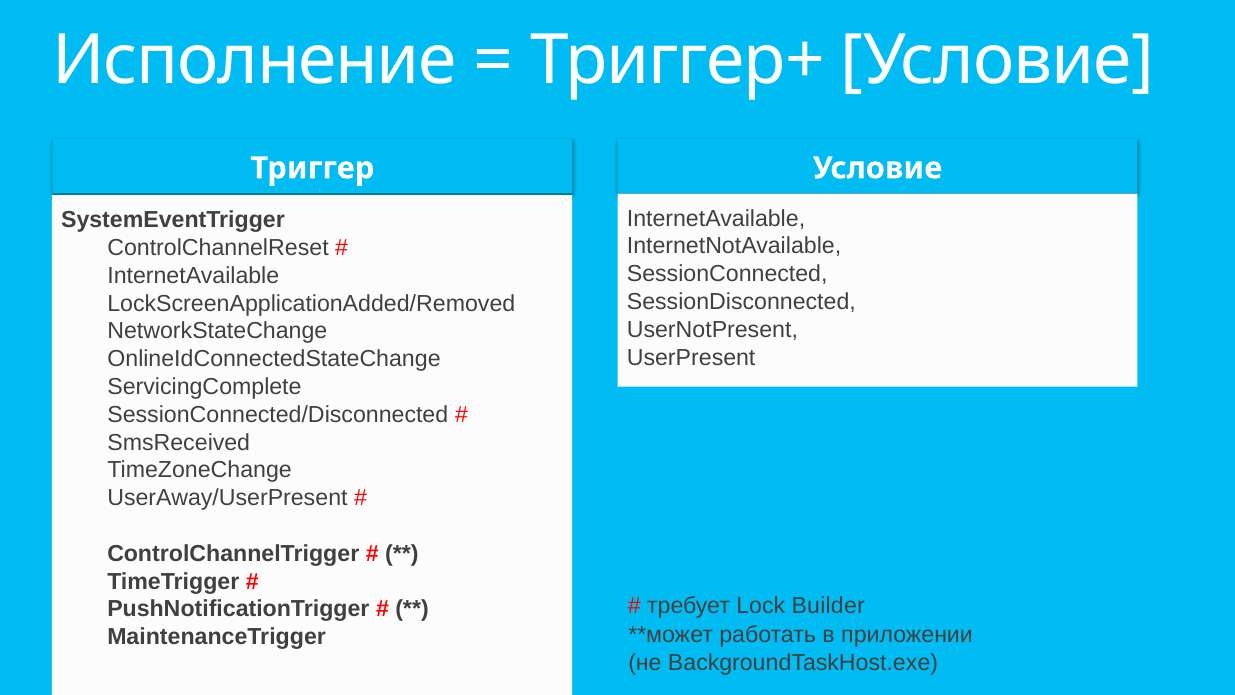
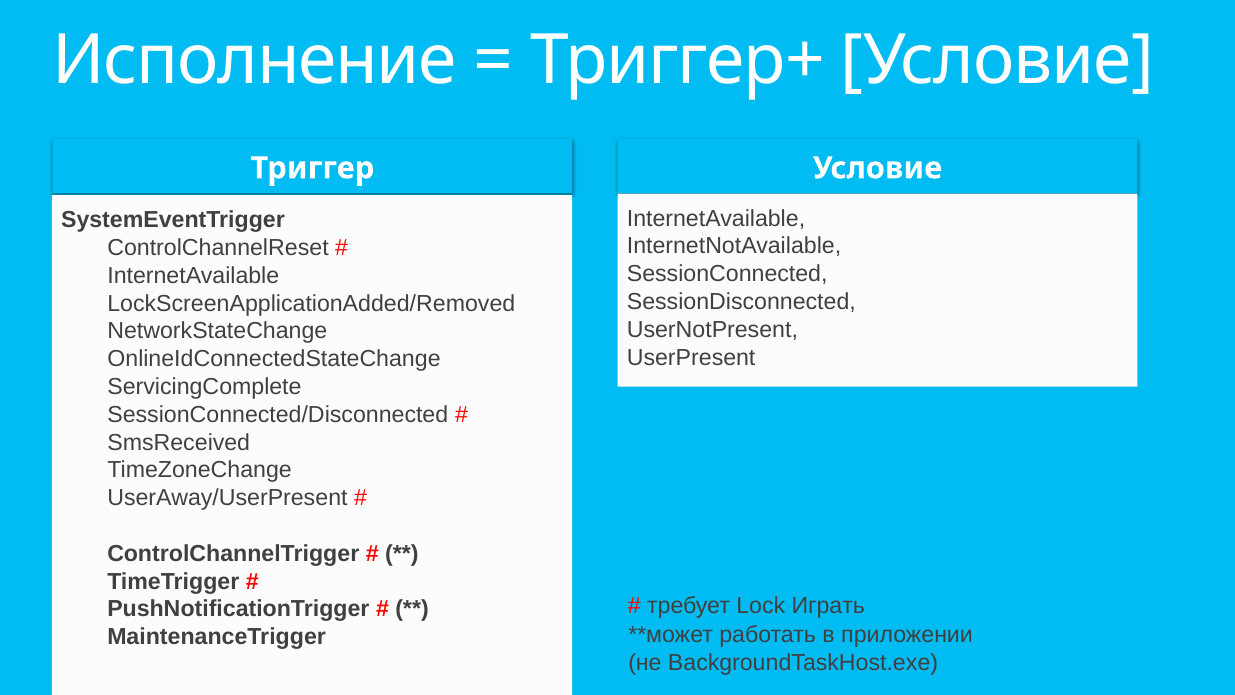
Builder: Builder -> Играть (828, 606)
